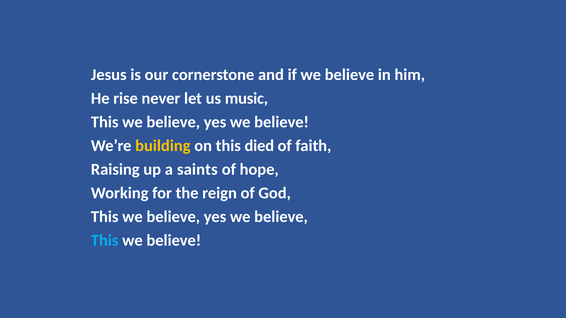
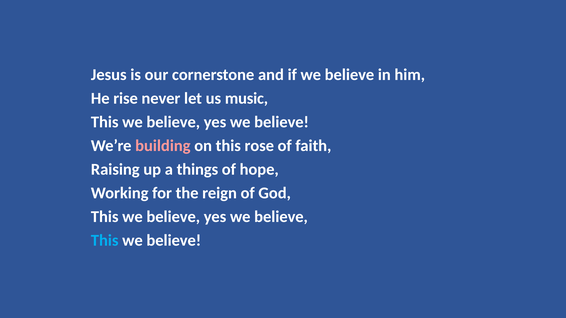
building colour: yellow -> pink (163, 146)
died: died -> rose (259, 146)
saints: saints -> things (197, 170)
